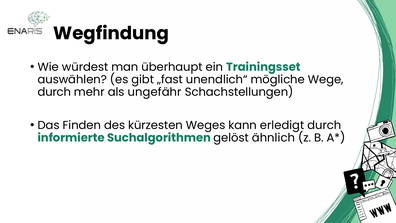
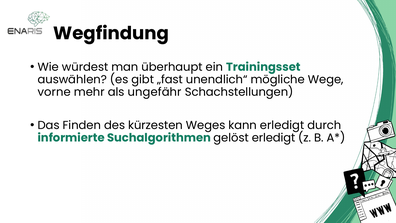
durch: durch -> vorne (54, 92)
gelöst ähnlich: ähnlich -> erledigt (274, 138)
